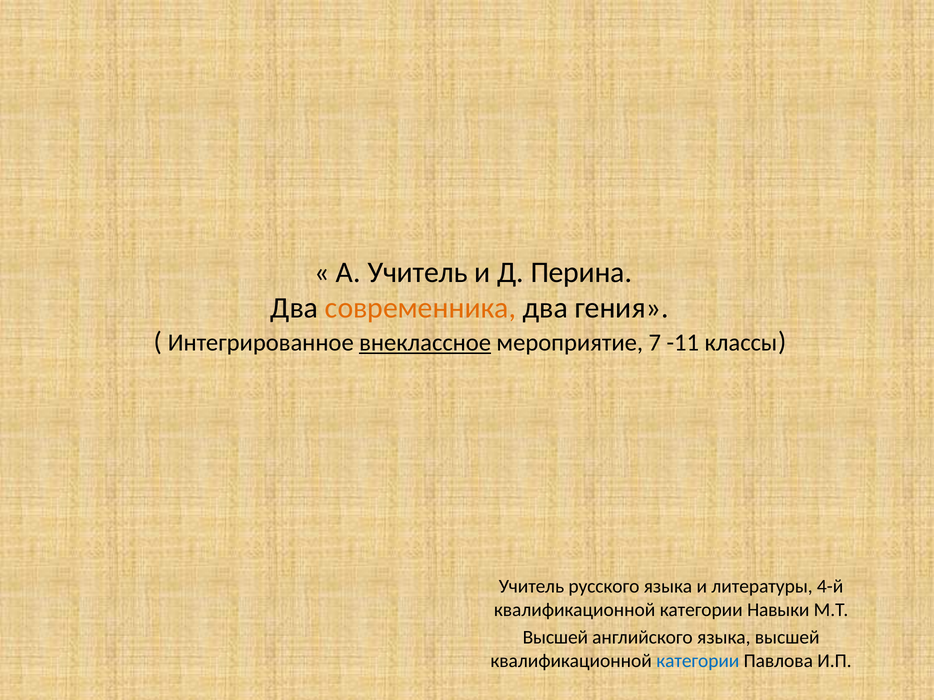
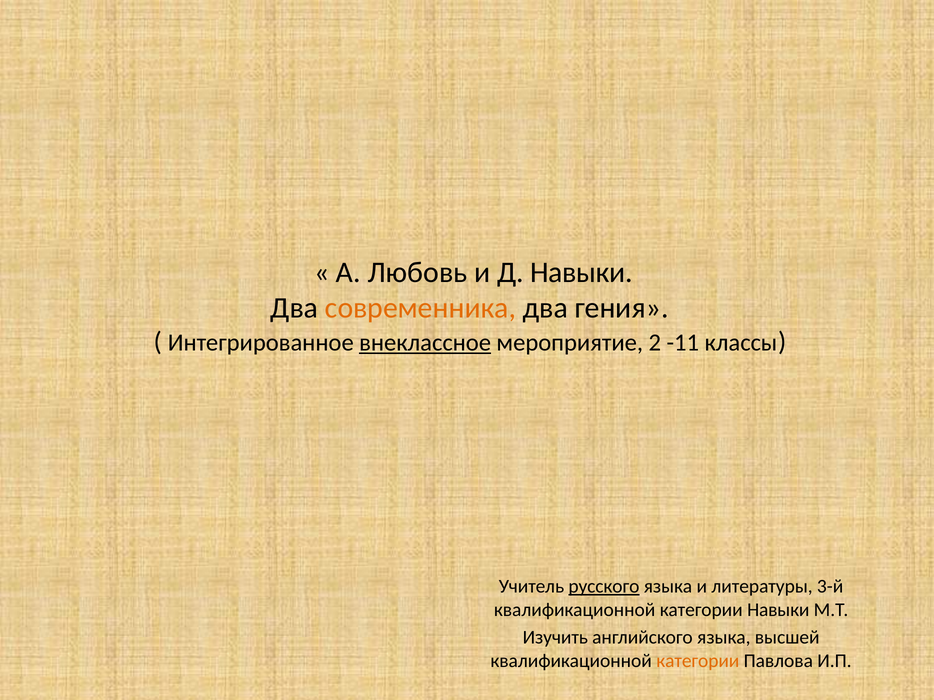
А Учитель: Учитель -> Любовь (418, 272)
Д Перина: Перина -> Навыки (581, 272)
7: 7 -> 2 (655, 343)
русского underline: none -> present (604, 587)
4-й: 4-й -> 3-й (830, 587)
Высшей: Высшей -> Изучить (555, 638)
категории colour: blue -> orange (698, 661)
